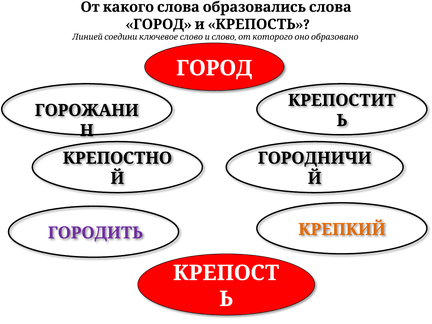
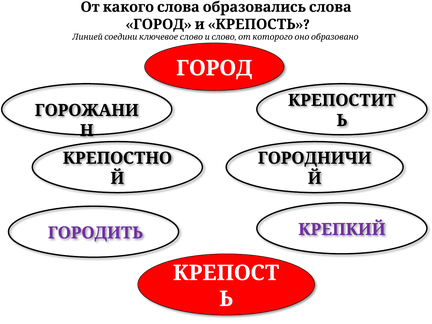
КРЕПКИЙ colour: orange -> purple (342, 229)
